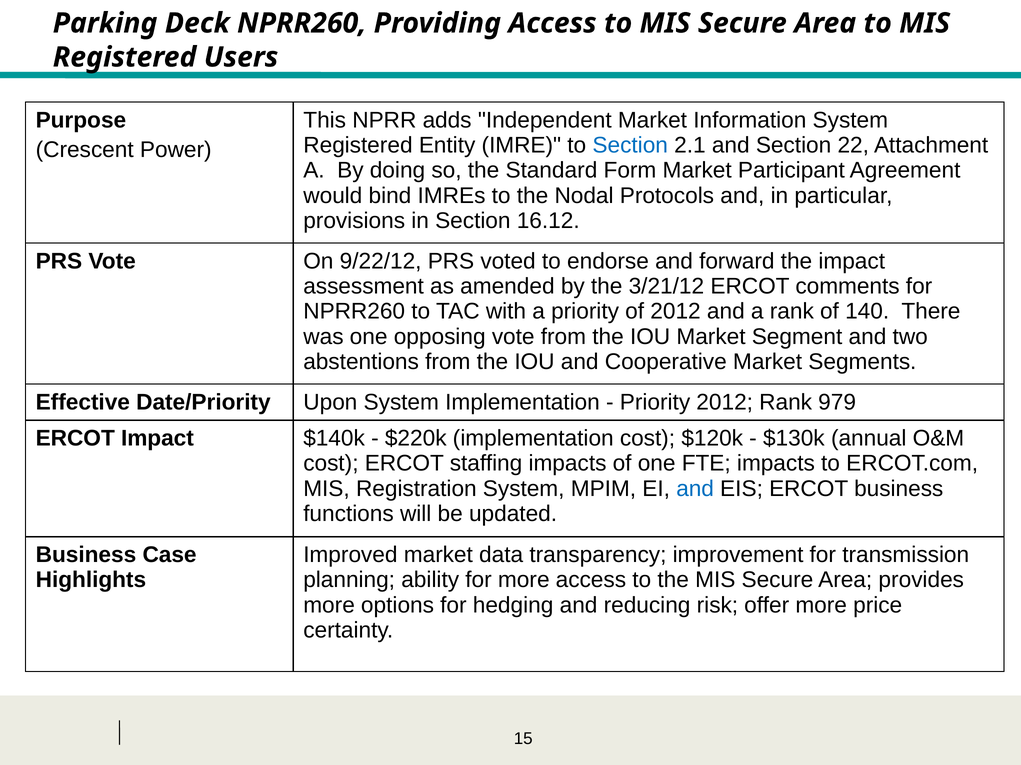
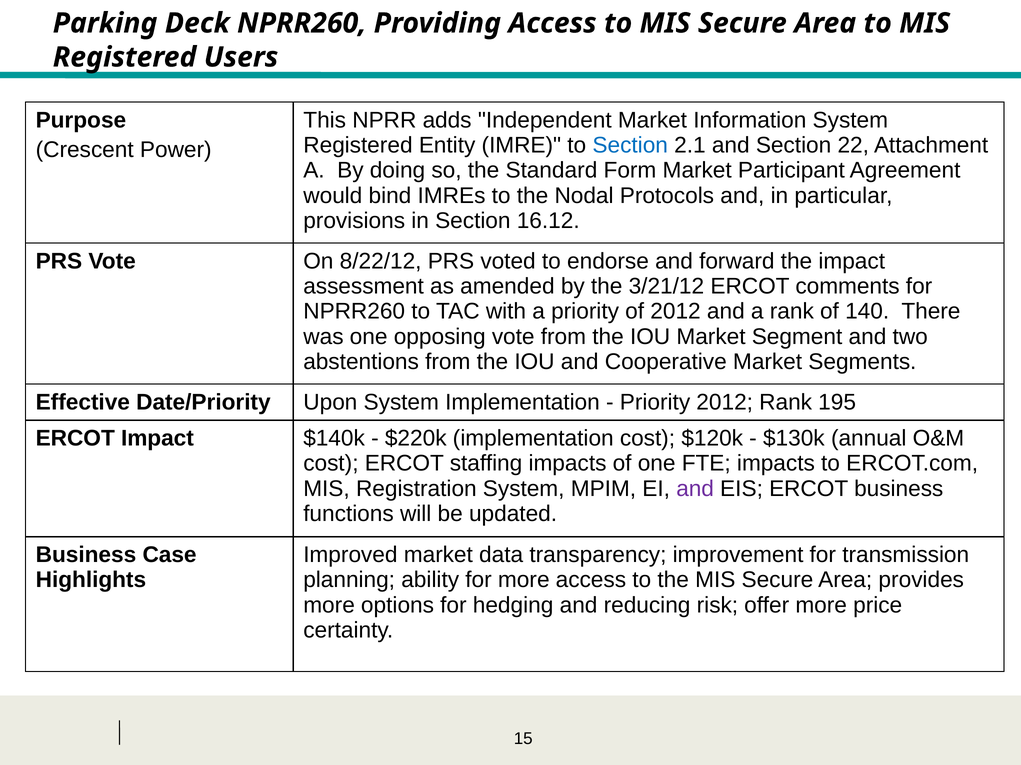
9/22/12: 9/22/12 -> 8/22/12 (381, 261)
979: 979 -> 195 (837, 403)
and colour: blue -> purple (695, 489)
